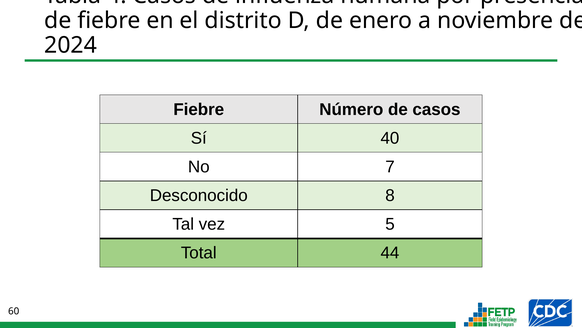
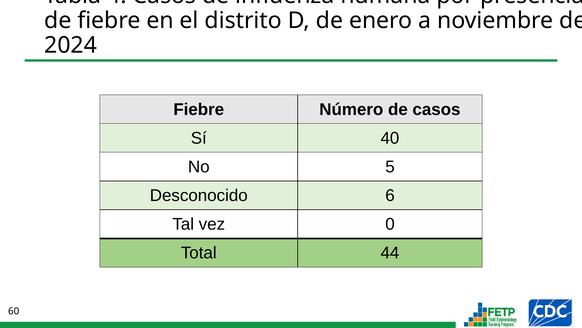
7: 7 -> 5 (390, 167)
8: 8 -> 6 (390, 195)
5: 5 -> 0 (390, 224)
